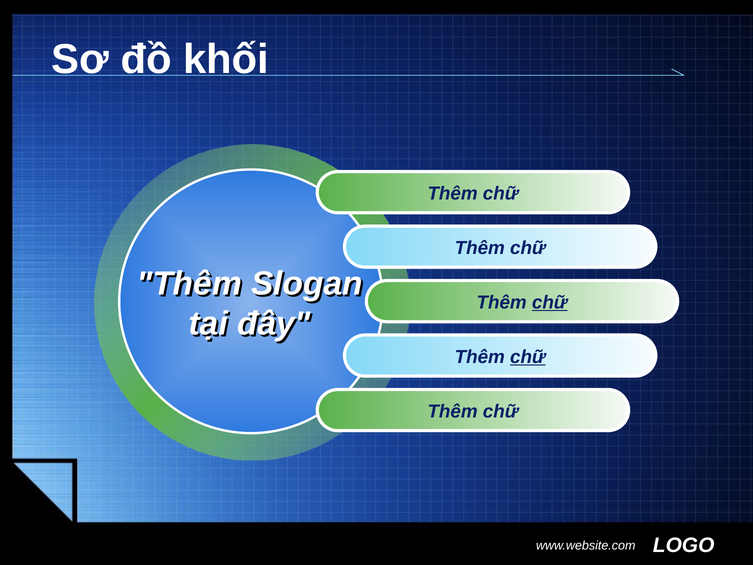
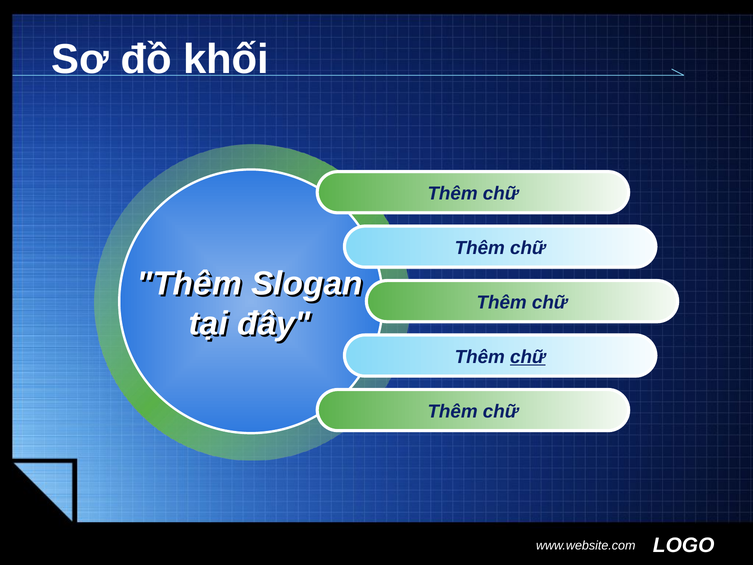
chữ underline: present -> none (550, 302)
